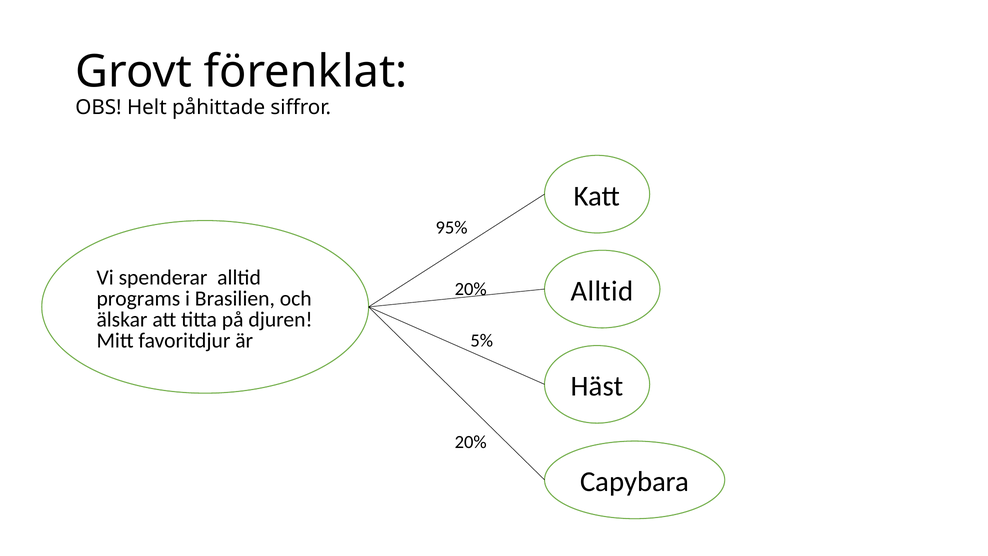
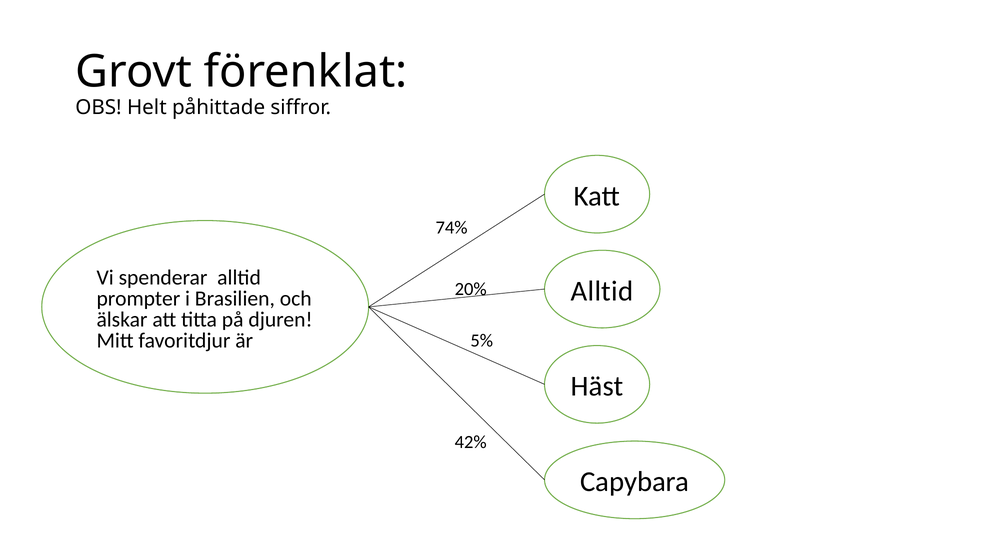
95%: 95% -> 74% (452, 228)
programs: programs -> prompter (138, 298)
20%: 20% -> 42% (471, 442)
